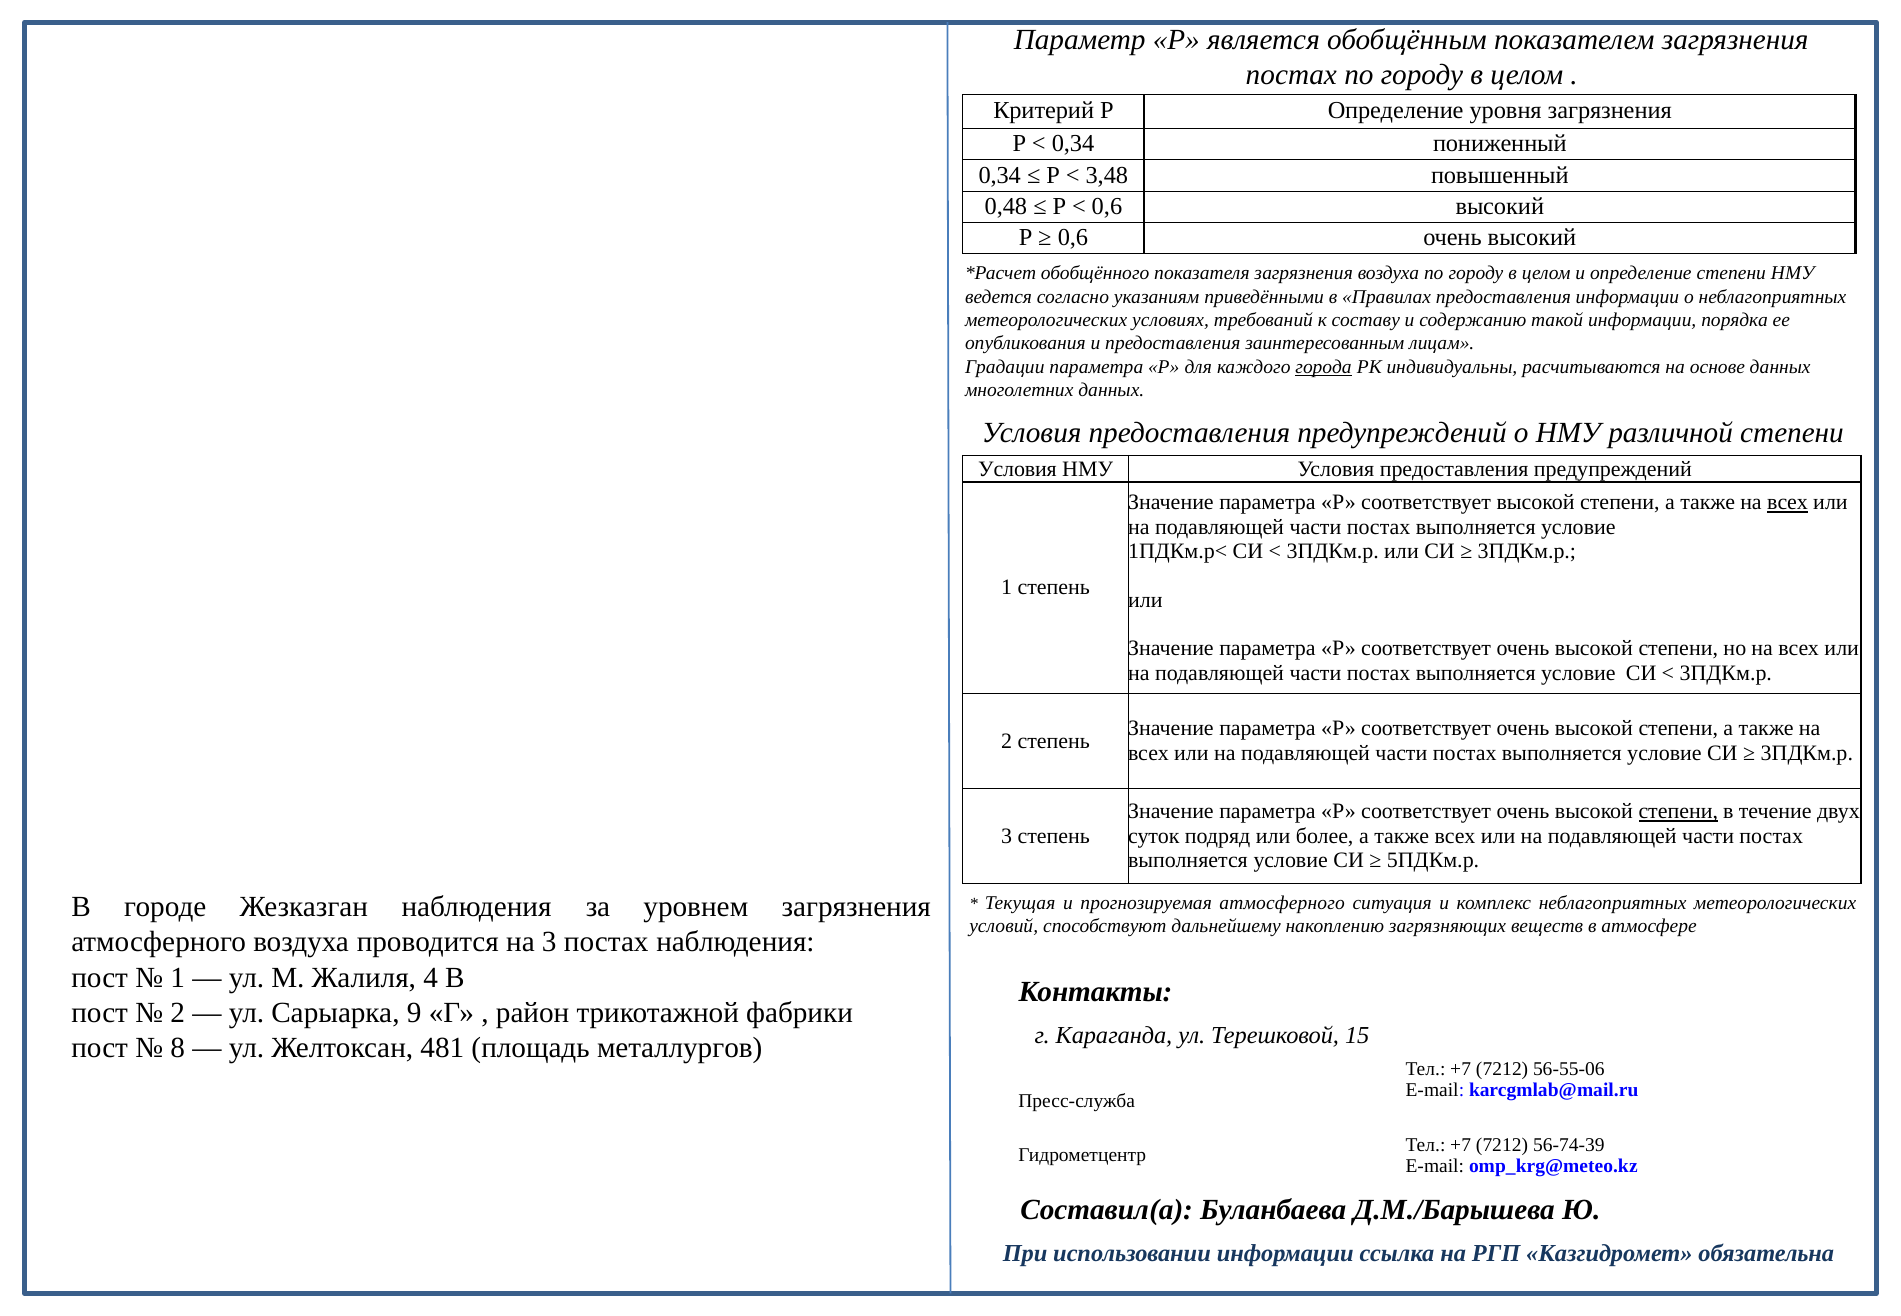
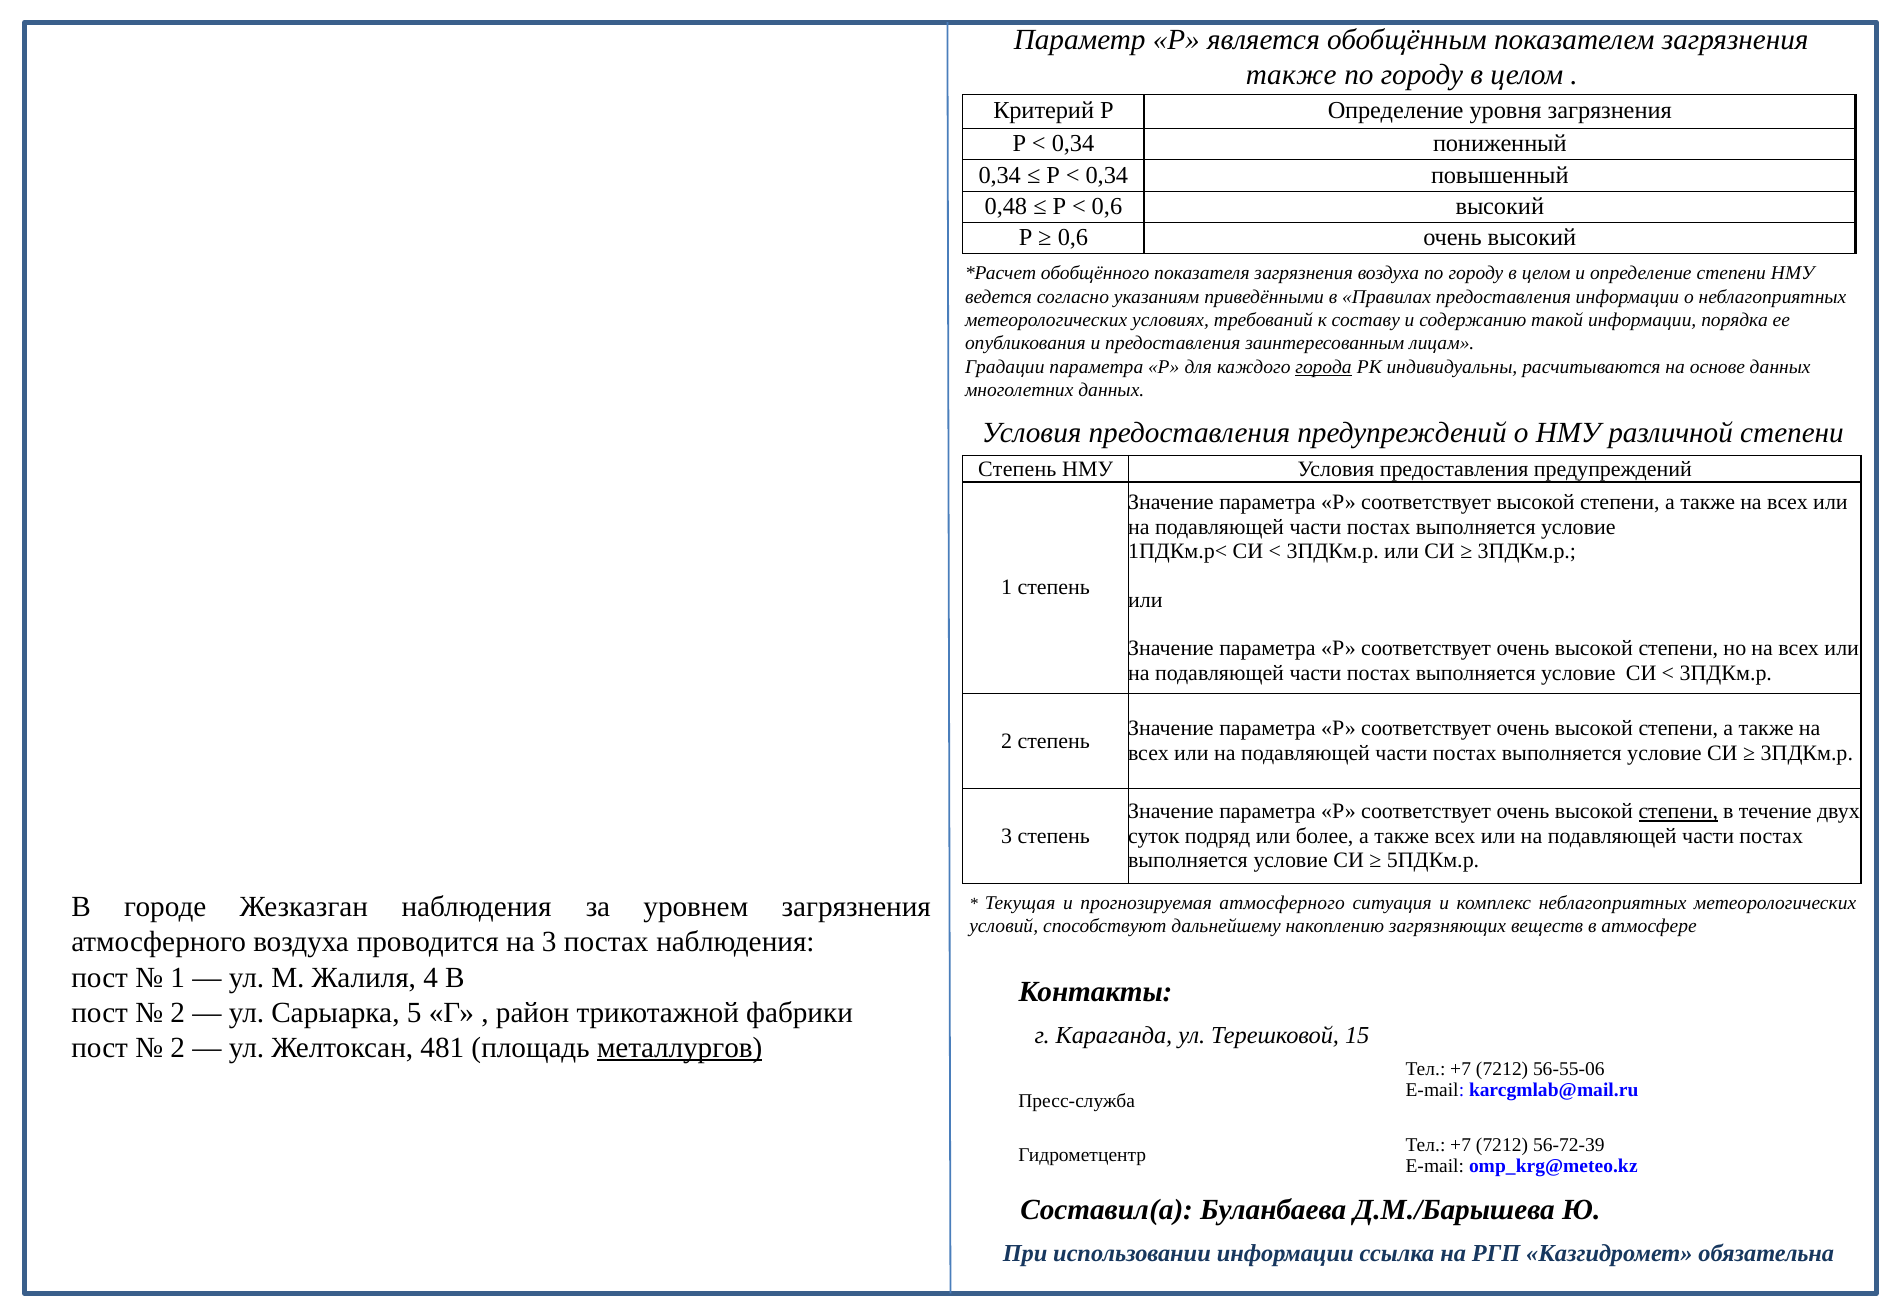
постах: постах -> также (1291, 75)
3,48: 3,48 -> 0,34 (1107, 175)
Условия: Условия -> Степень (1017, 469)
всех underline: present -> none (1788, 503)
9: 9 -> 5 (414, 1013)
8: 8 -> 2 (178, 1048)
металлургов underline: none -> present (680, 1048)
56-74-39: 56-74-39 -> 56-72-39 (1569, 1145)
